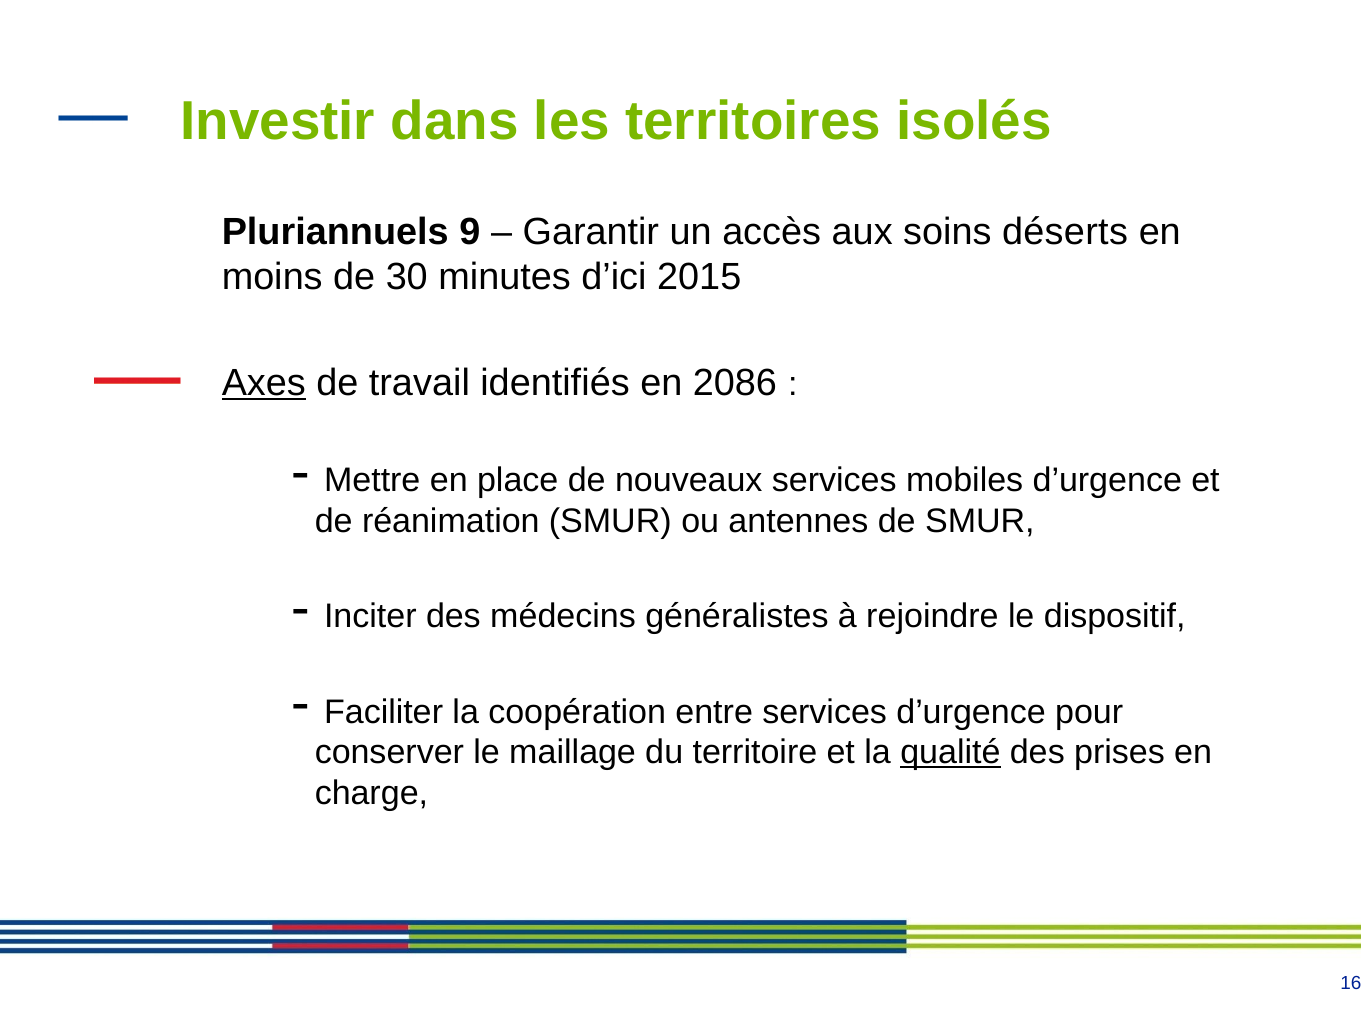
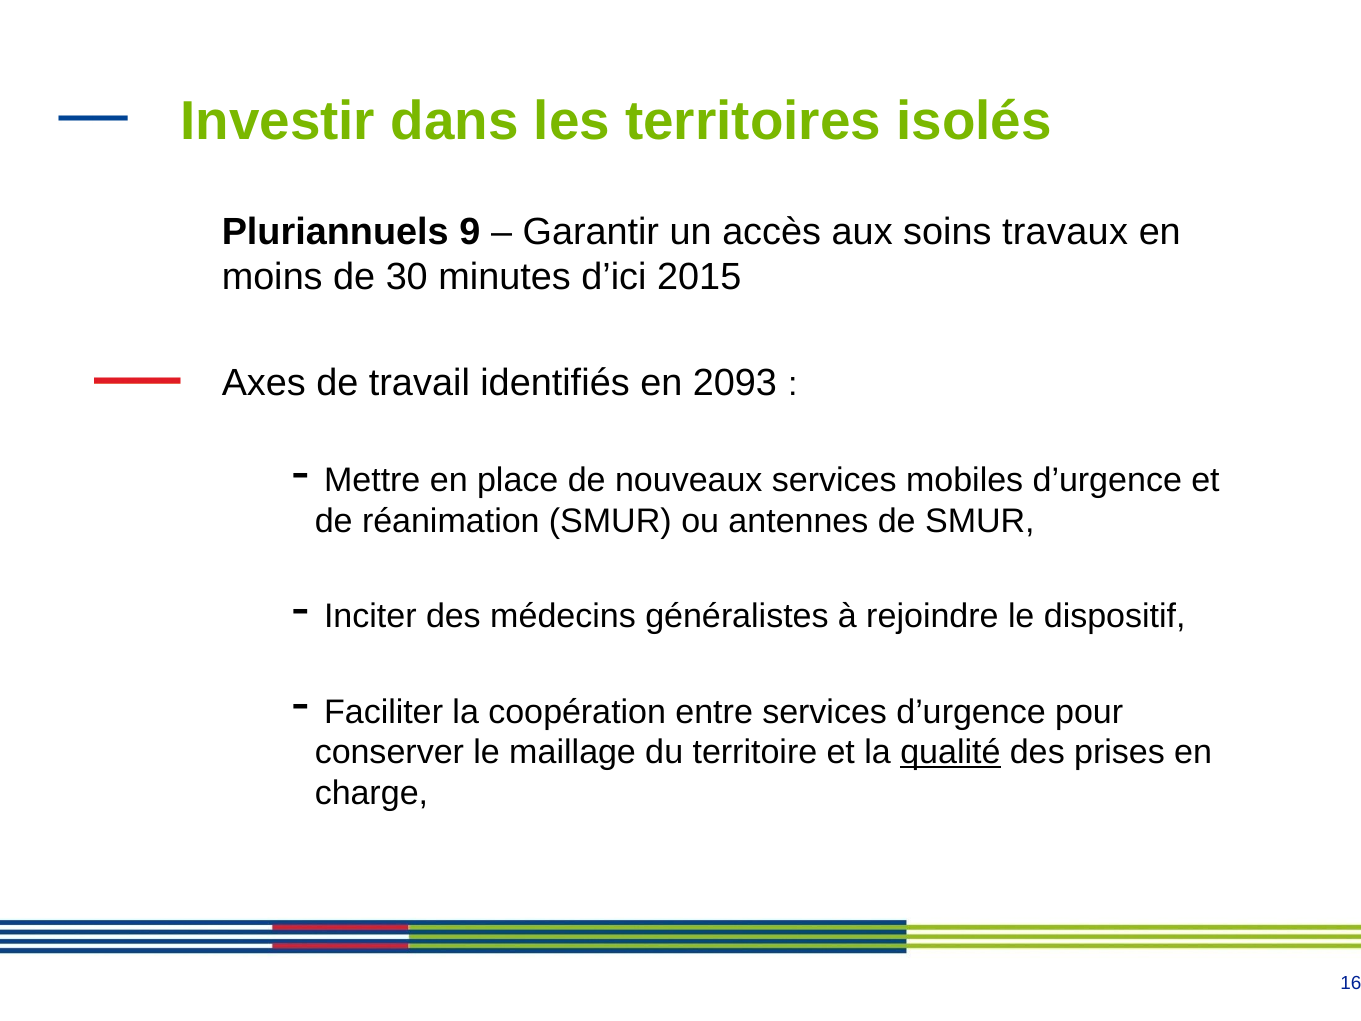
déserts: déserts -> travaux (1065, 232)
Axes underline: present -> none (264, 383)
2086: 2086 -> 2093 (735, 383)
